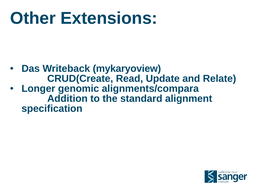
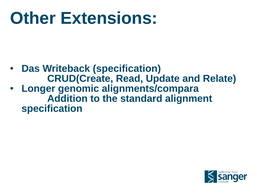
Writeback mykaryoview: mykaryoview -> specification (127, 69)
